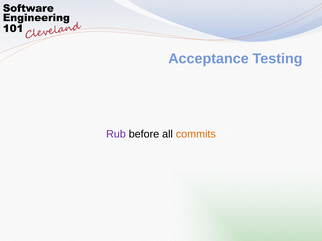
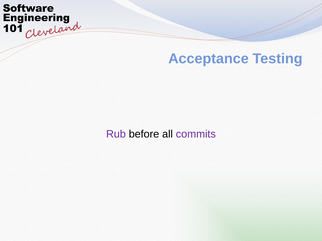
commits colour: orange -> purple (196, 134)
